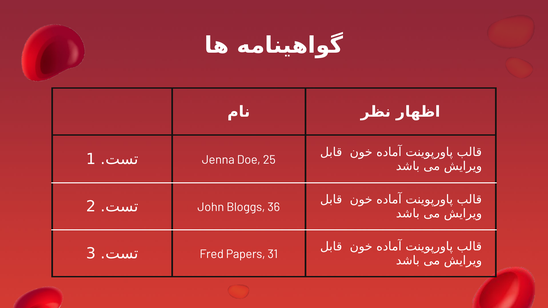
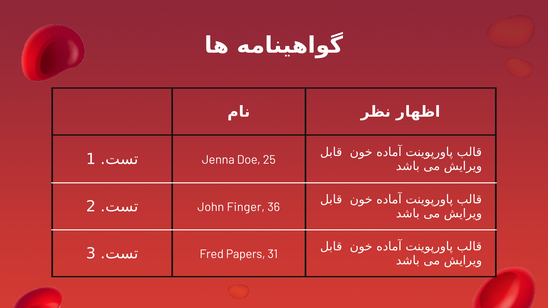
Bloggs: Bloggs -> Finger (246, 207)
